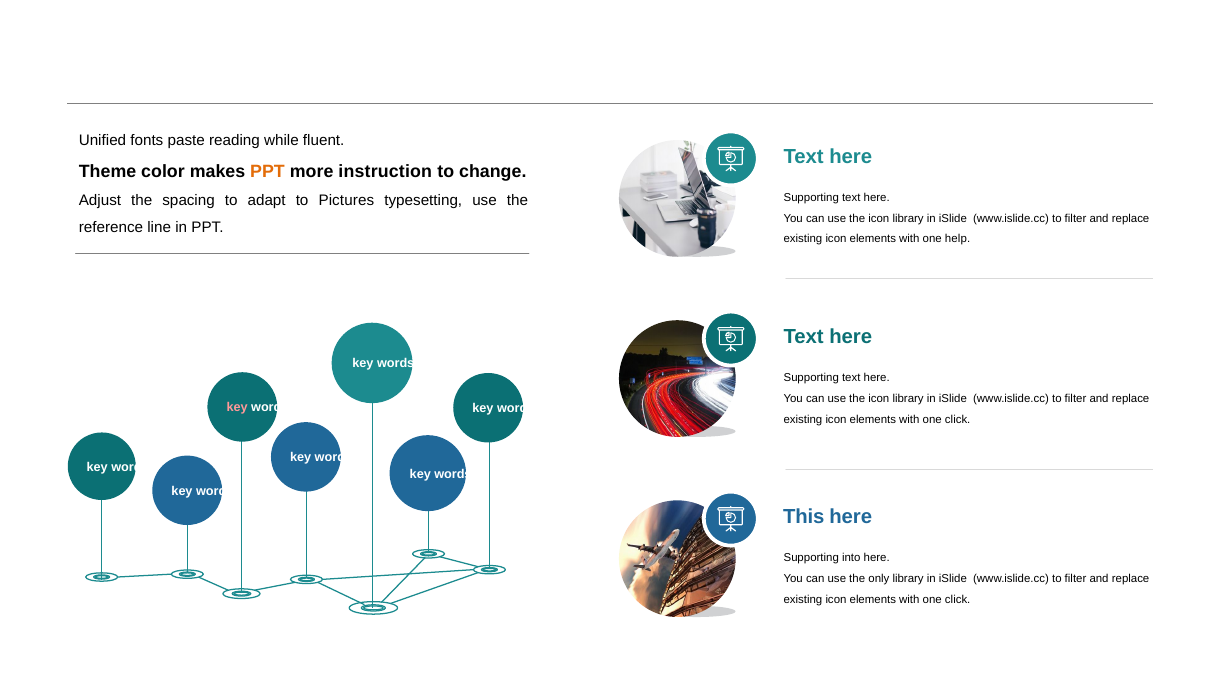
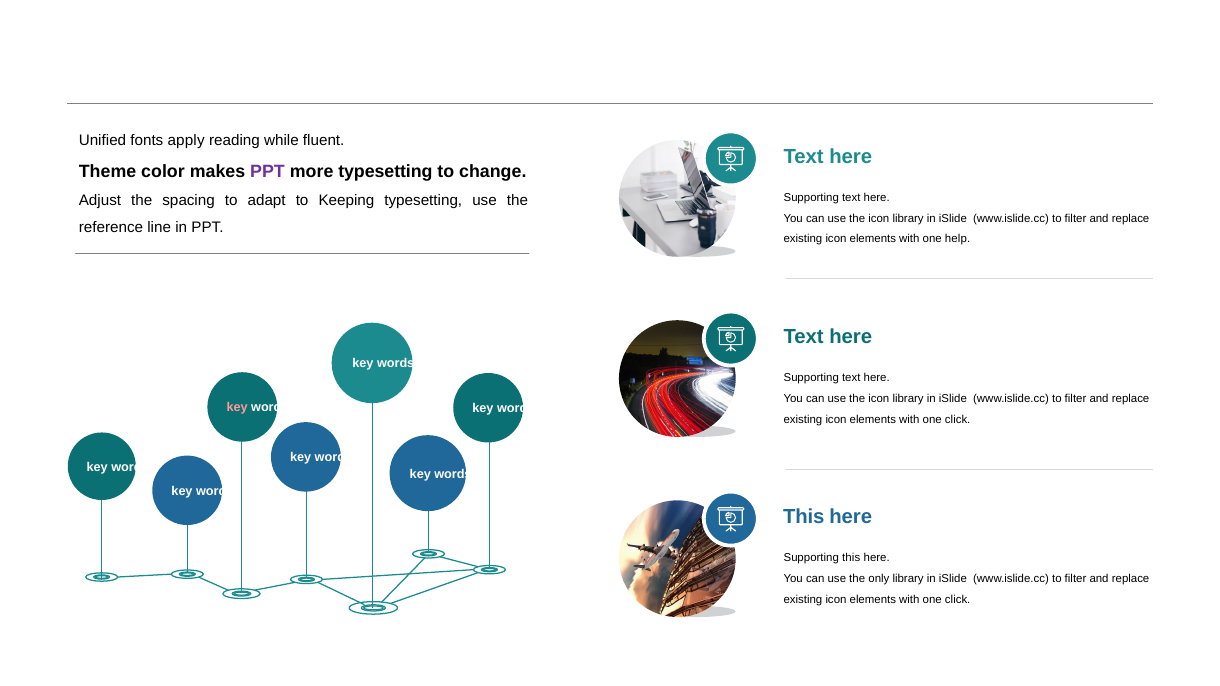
paste: paste -> apply (186, 141)
PPT colour: orange -> purple (267, 171)
more instruction: instruction -> typesetting (385, 171)
Pictures: Pictures -> Keeping (346, 200)
Supporting into: into -> this (851, 558)
